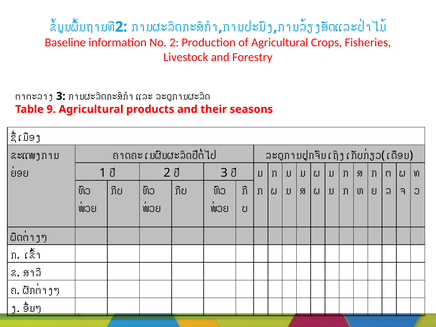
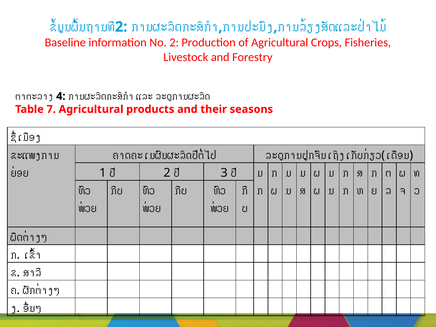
3: 3 -> 4 (61, 96)
9: 9 -> 7 (51, 109)
